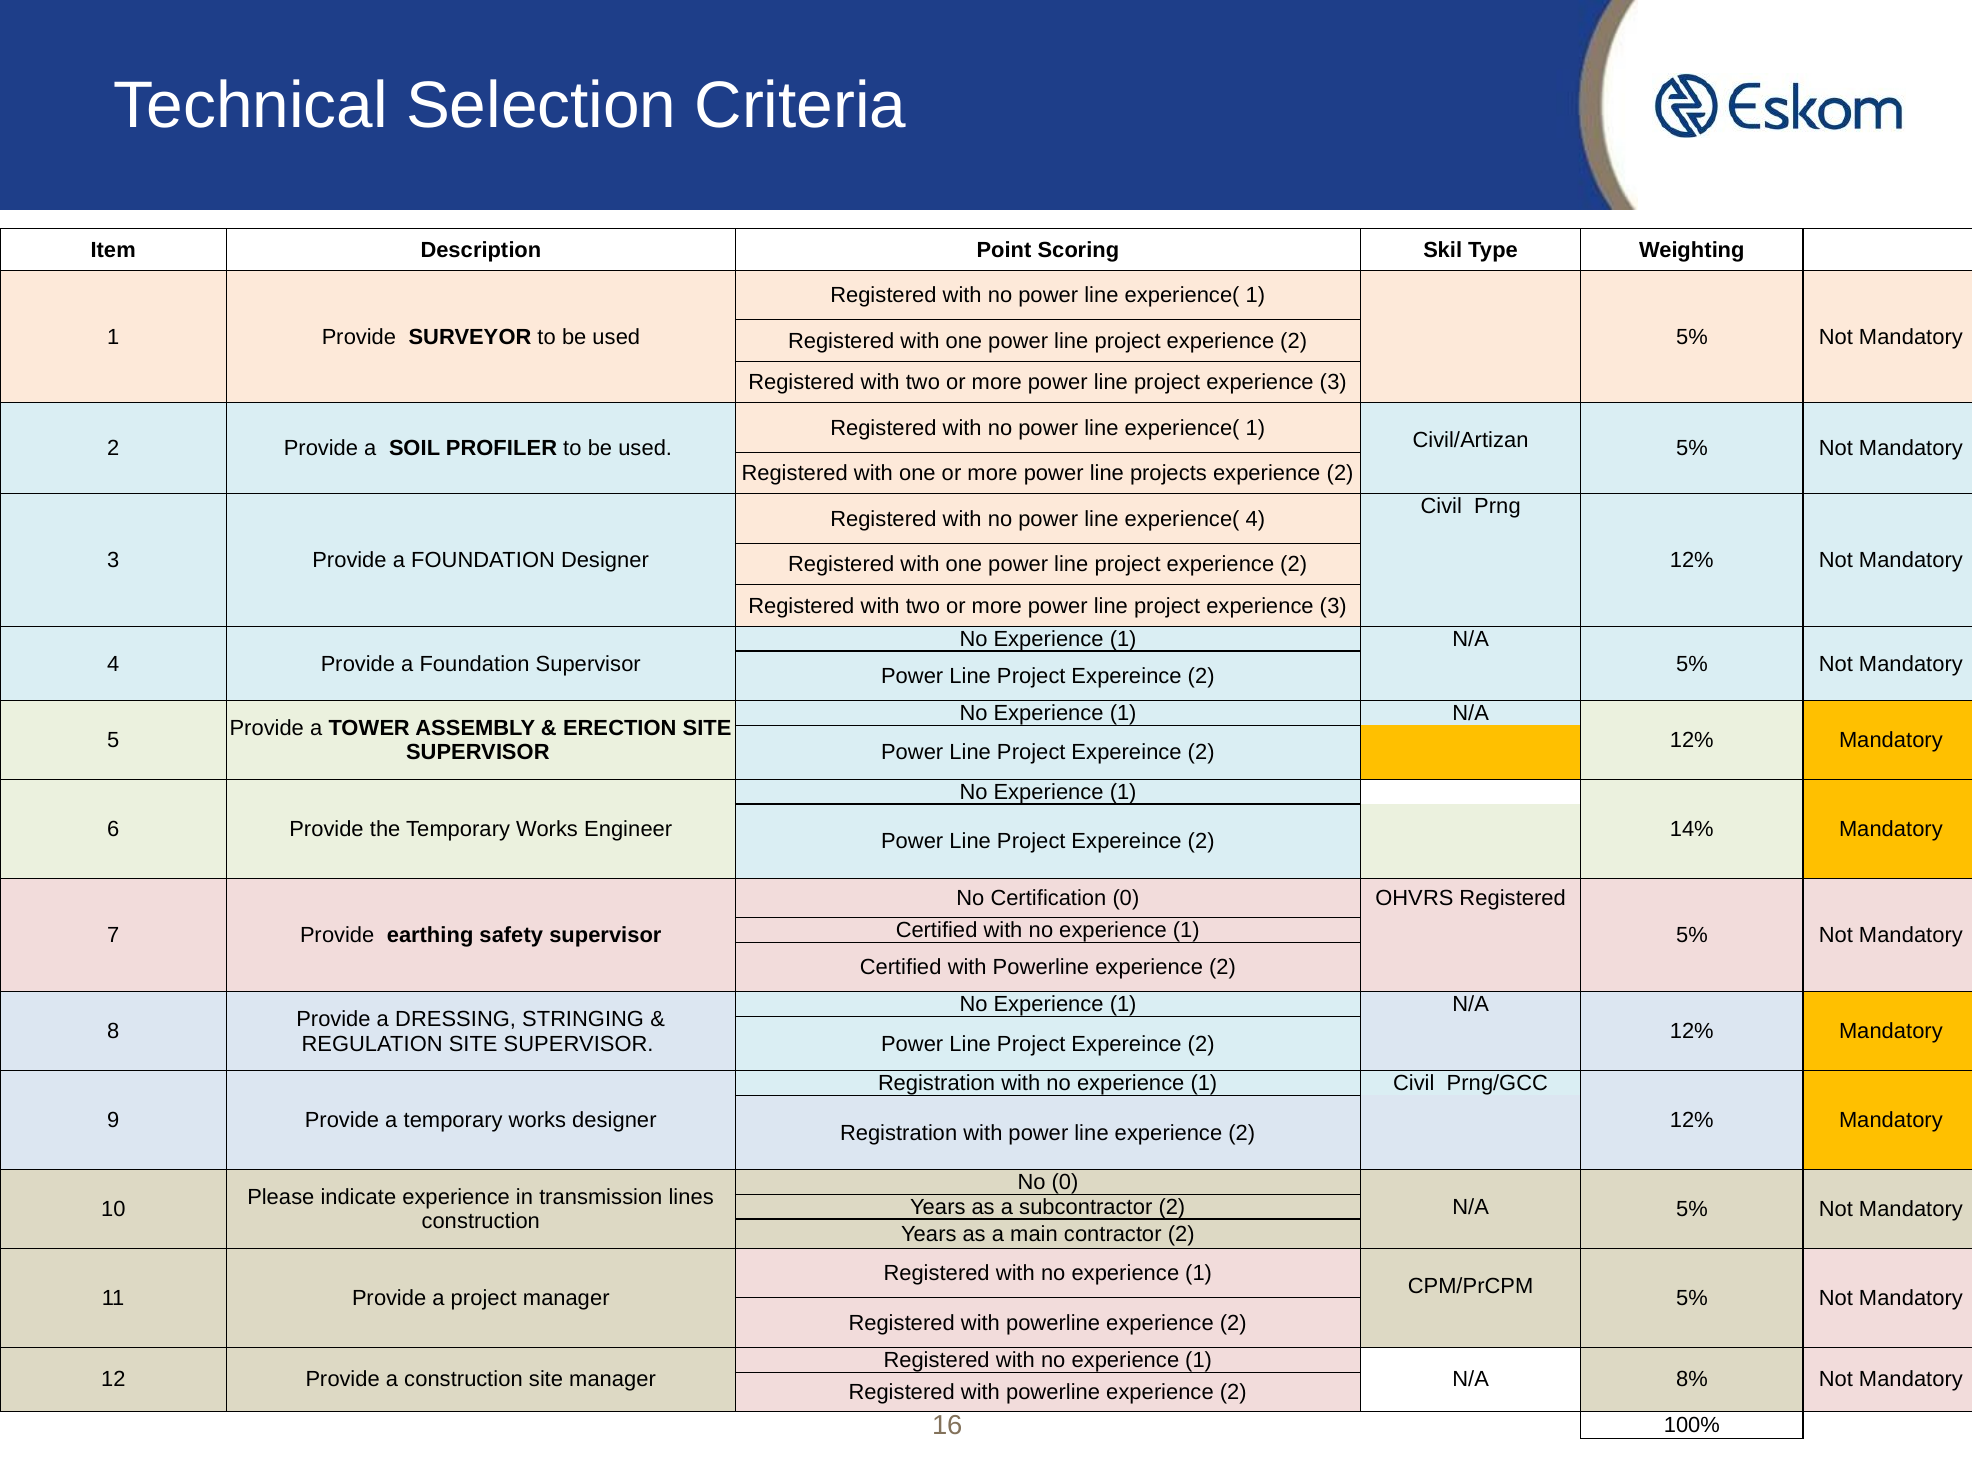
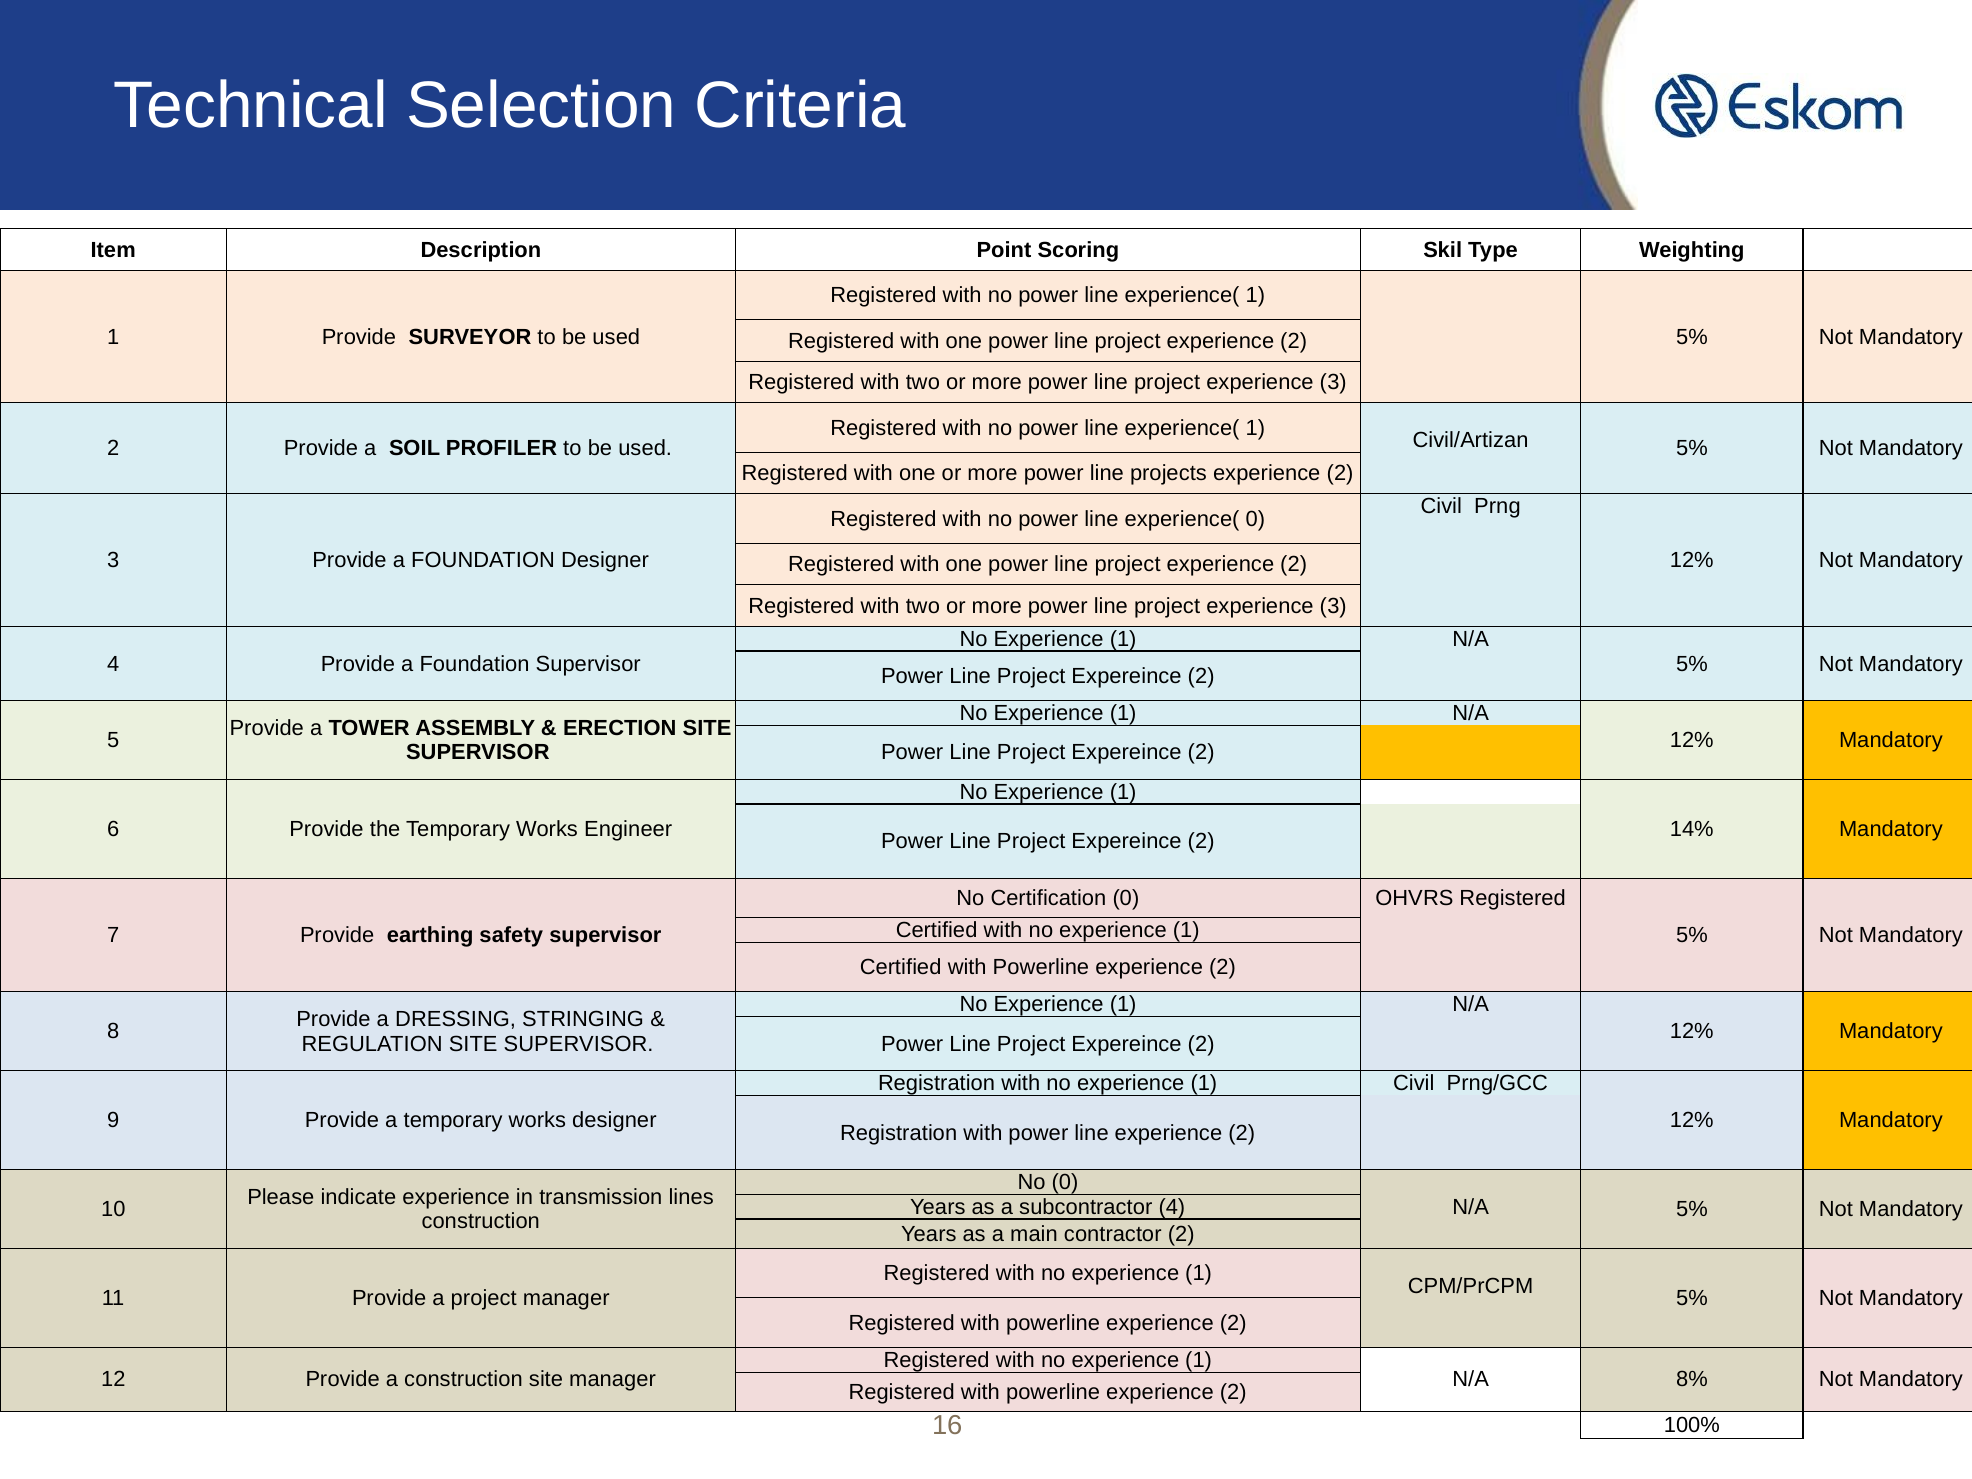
experience( 4: 4 -> 0 (1255, 519)
subcontractor 2: 2 -> 4 (1172, 1207)
